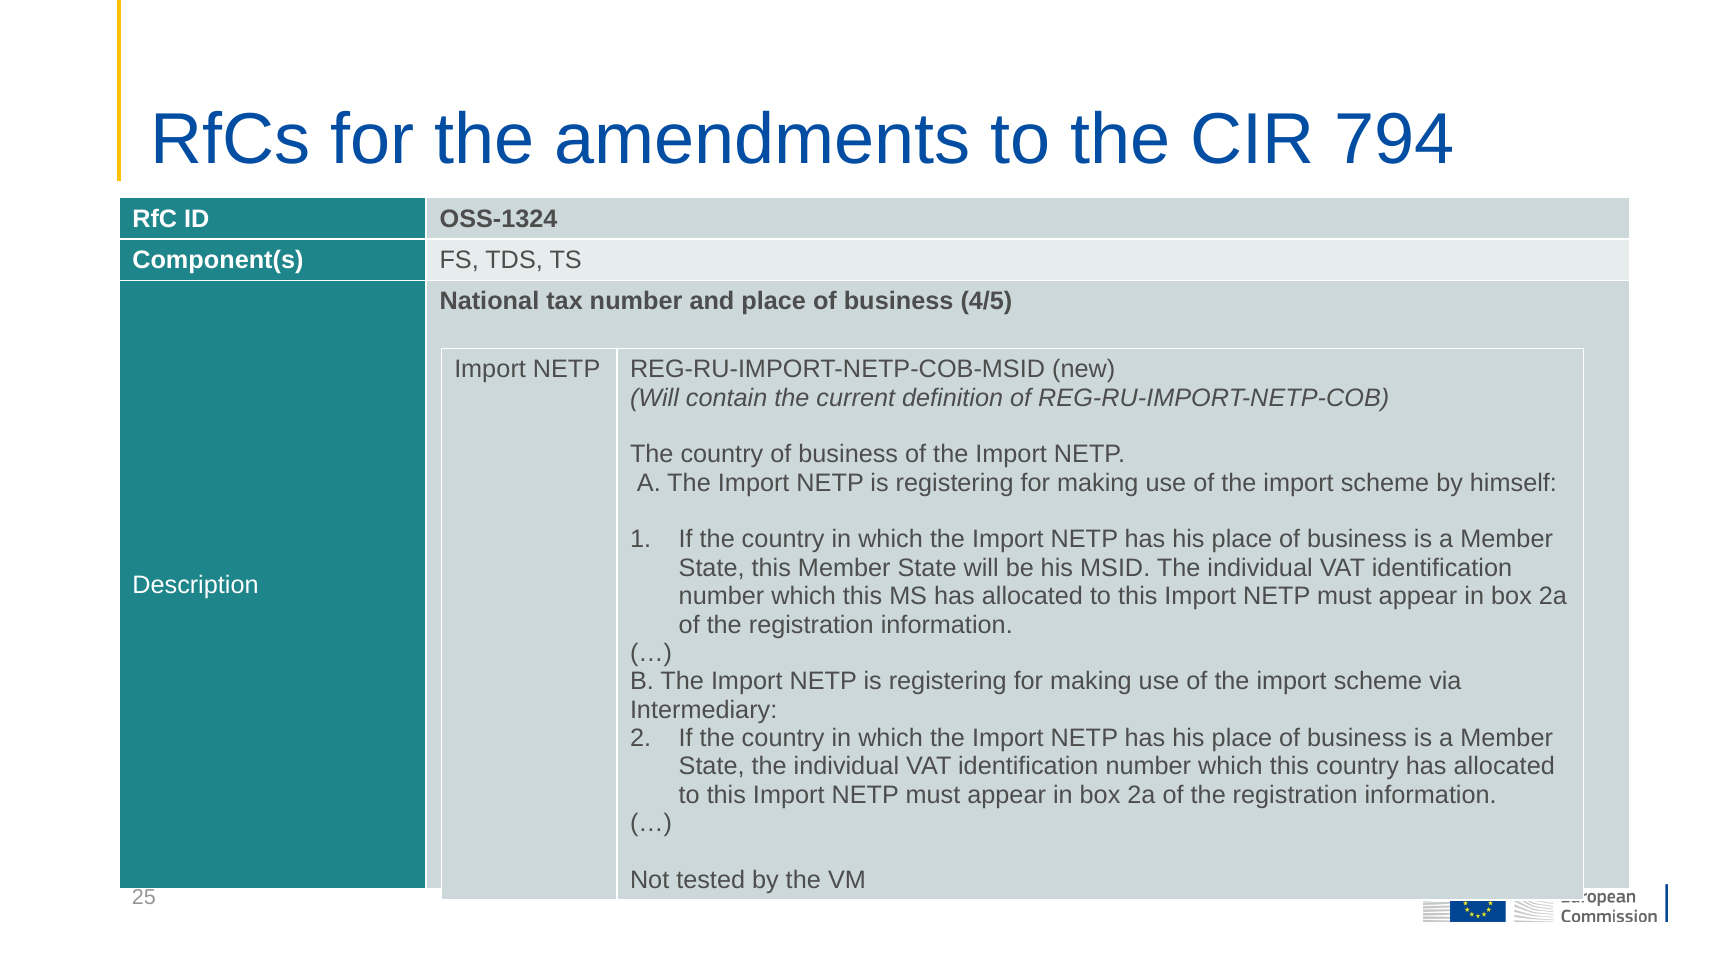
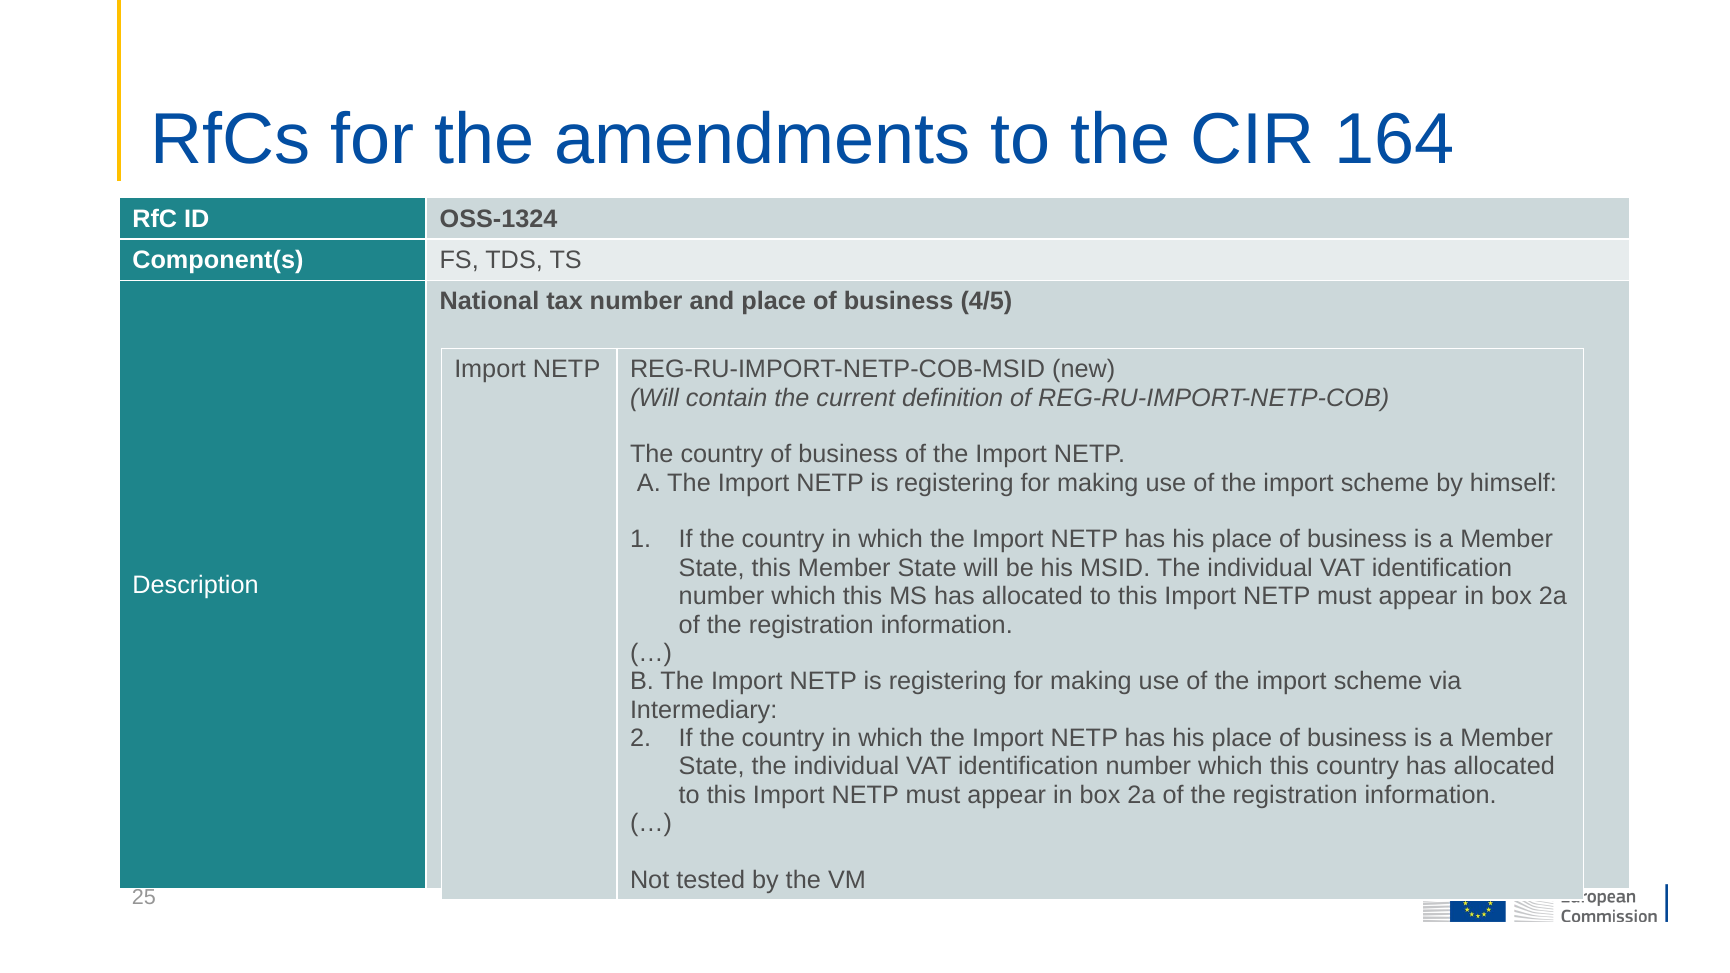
794: 794 -> 164 (1395, 140)
